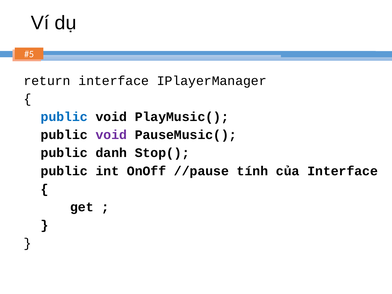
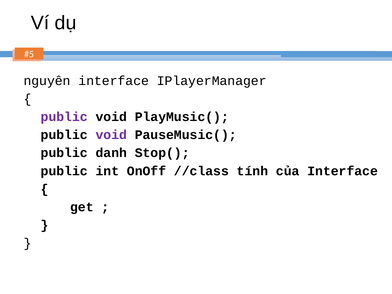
return: return -> nguyên (47, 81)
public colour: blue -> purple (64, 117)
//pause: //pause -> //class (201, 171)
